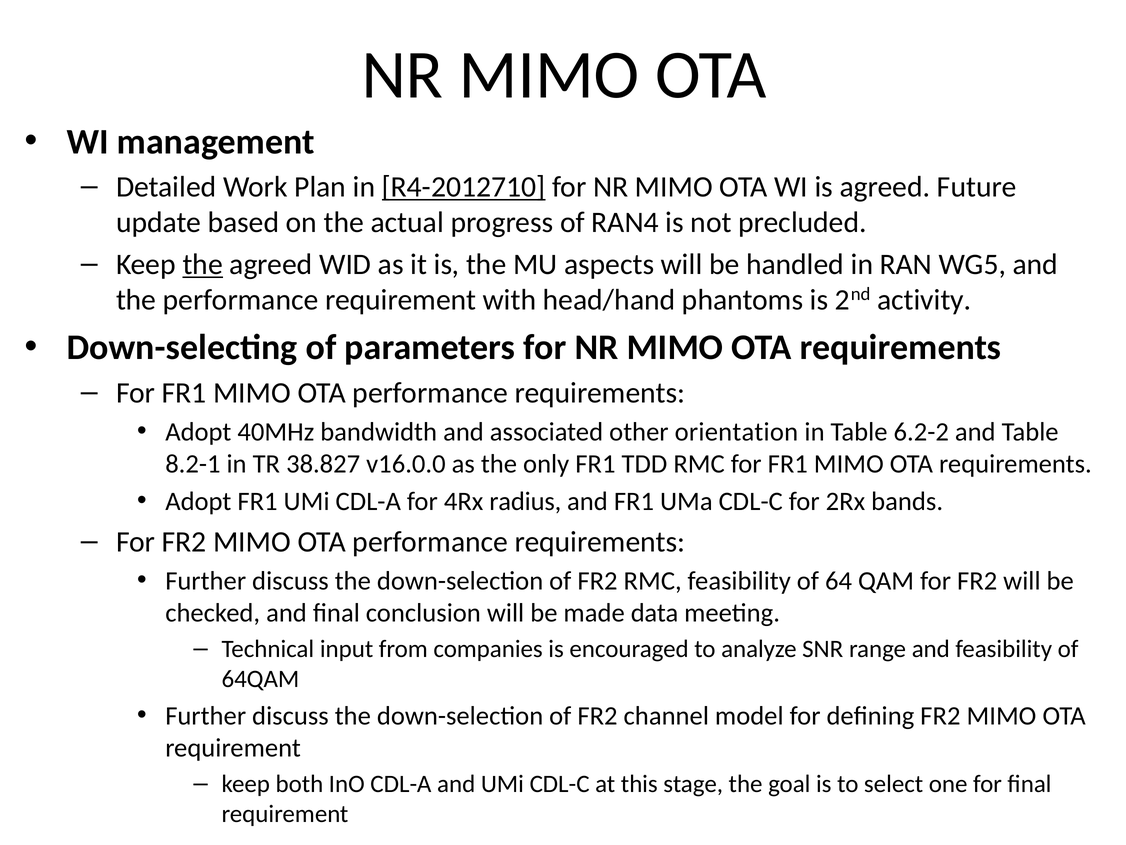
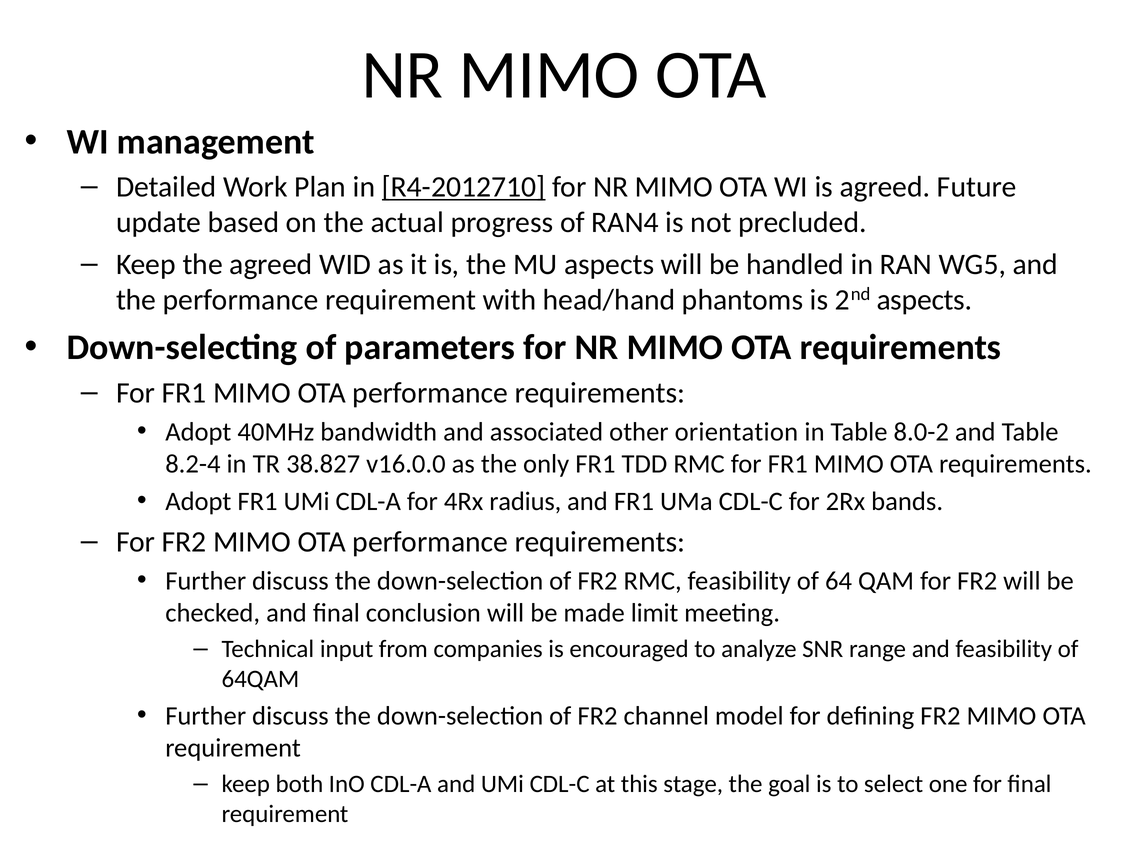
the underline: present -> none (203, 264)
2nd activity: activity -> aspects (924, 300)
6.2-2: 6.2-2 -> 8.0-2 (921, 432)
8.2-1: 8.2-1 -> 8.2-4 (193, 464)
data: data -> limit (655, 613)
